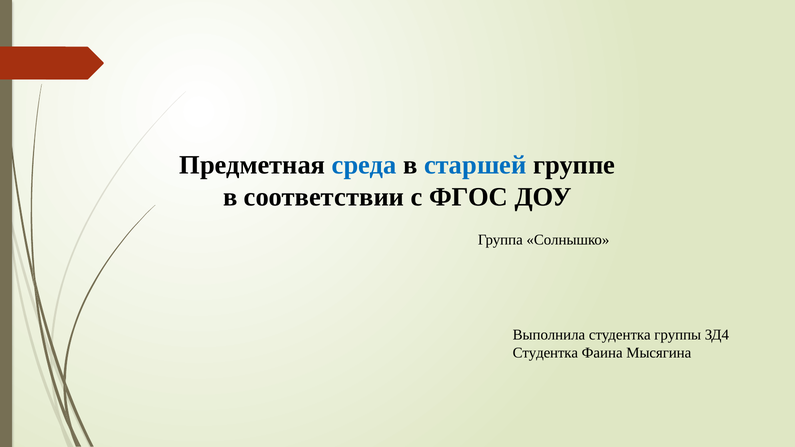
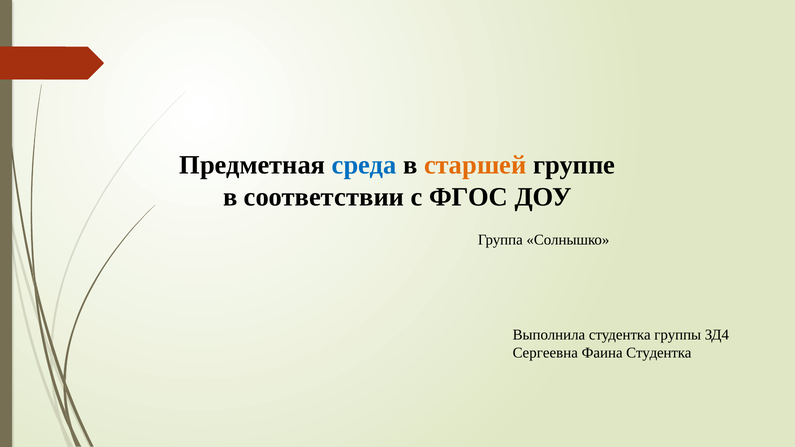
старшей colour: blue -> orange (475, 165)
Студентка: Студентка -> Сергеевна (545, 353)
Фаина Мысягина: Мысягина -> Студентка (659, 353)
